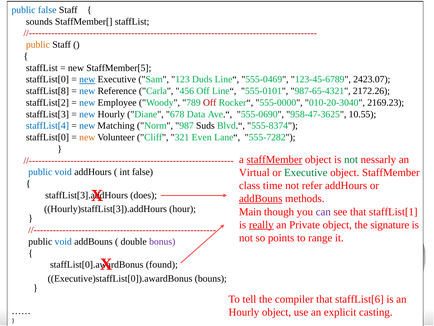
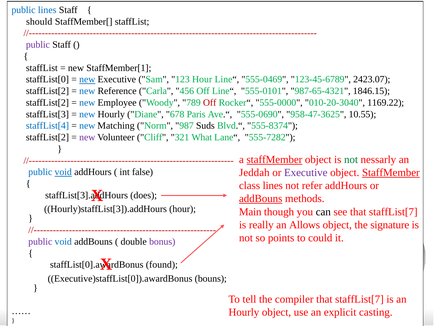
public false: false -> lines (47, 10)
sounds: sounds -> should (39, 21)
public colour: orange -> purple (38, 45)
StaffMember[5: StaffMember[5 -> StaffMember[1 (119, 68)
123 Duds: Duds -> Hour (202, 79)
staffList[8: staffList[8 -> staffList[2 (47, 91)
2172.26: 2172.26 -> 1846.15 (371, 91)
2169.23: 2169.23 -> 1169.22 (386, 102)
Data: Data -> Paris (196, 114)
staffList[0: staffList[0 -> staffList[2 (47, 137)
new colour: orange -> purple (87, 137)
Even: Even -> What (202, 137)
void underline: none -> present (63, 172)
Virtual: Virtual -> Jeddah (254, 172)
Executive colour: green -> purple (306, 172)
StaffMember underline: none -> present (391, 172)
class time: time -> lines (273, 185)
can colour: purple -> black (323, 211)
see that staffList[1: staffList[1 -> staffList[7 (393, 211)
really underline: present -> none (261, 224)
Private: Private -> Allows (305, 224)
range: range -> could (320, 237)
public colour: black -> purple (40, 241)
compiler that staffList[6: staffList[6 -> staffList[7 (359, 299)
